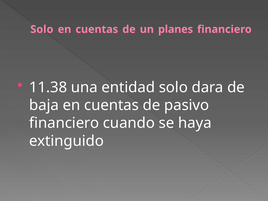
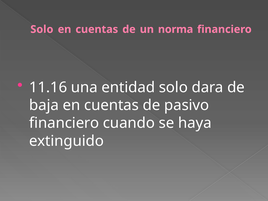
planes: planes -> norma (176, 29)
11.38: 11.38 -> 11.16 (48, 87)
